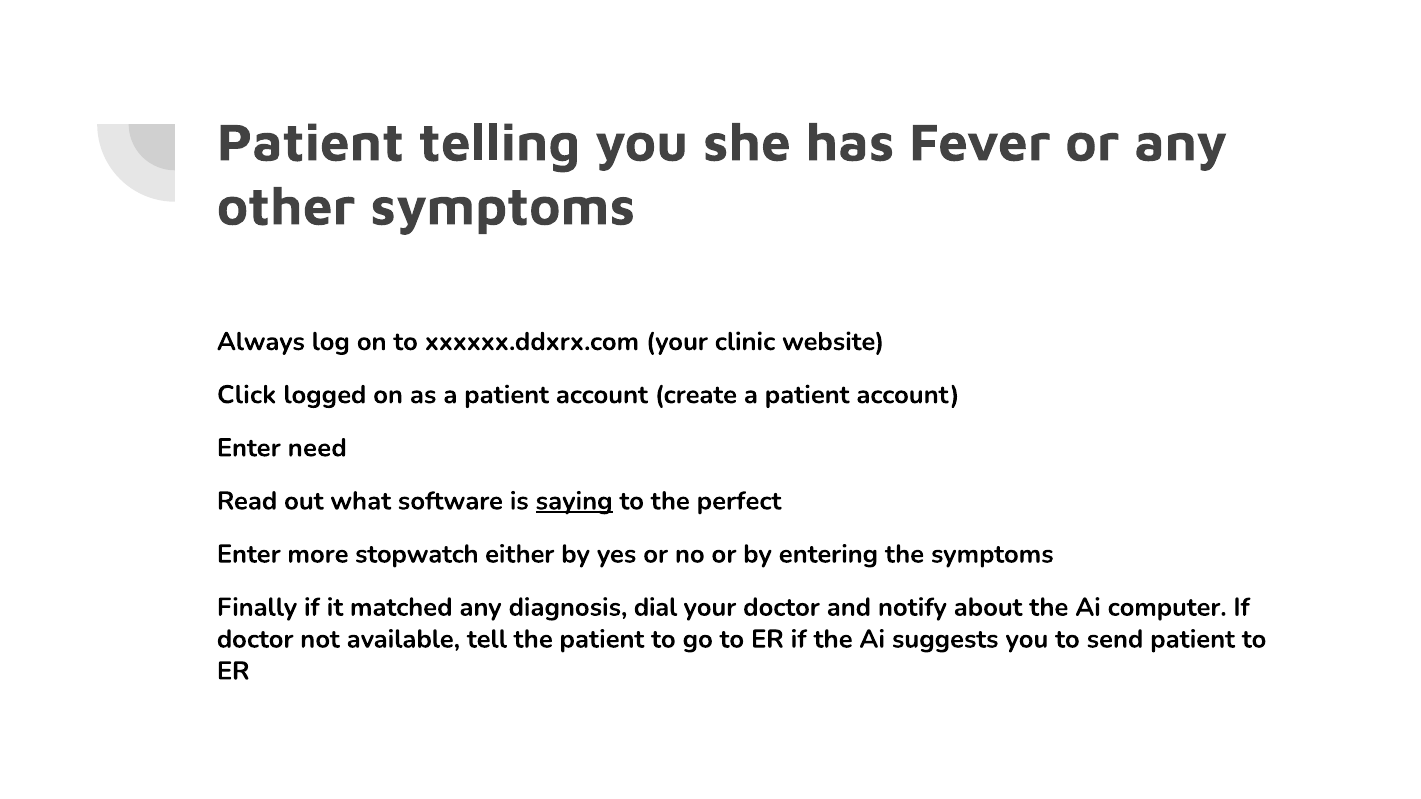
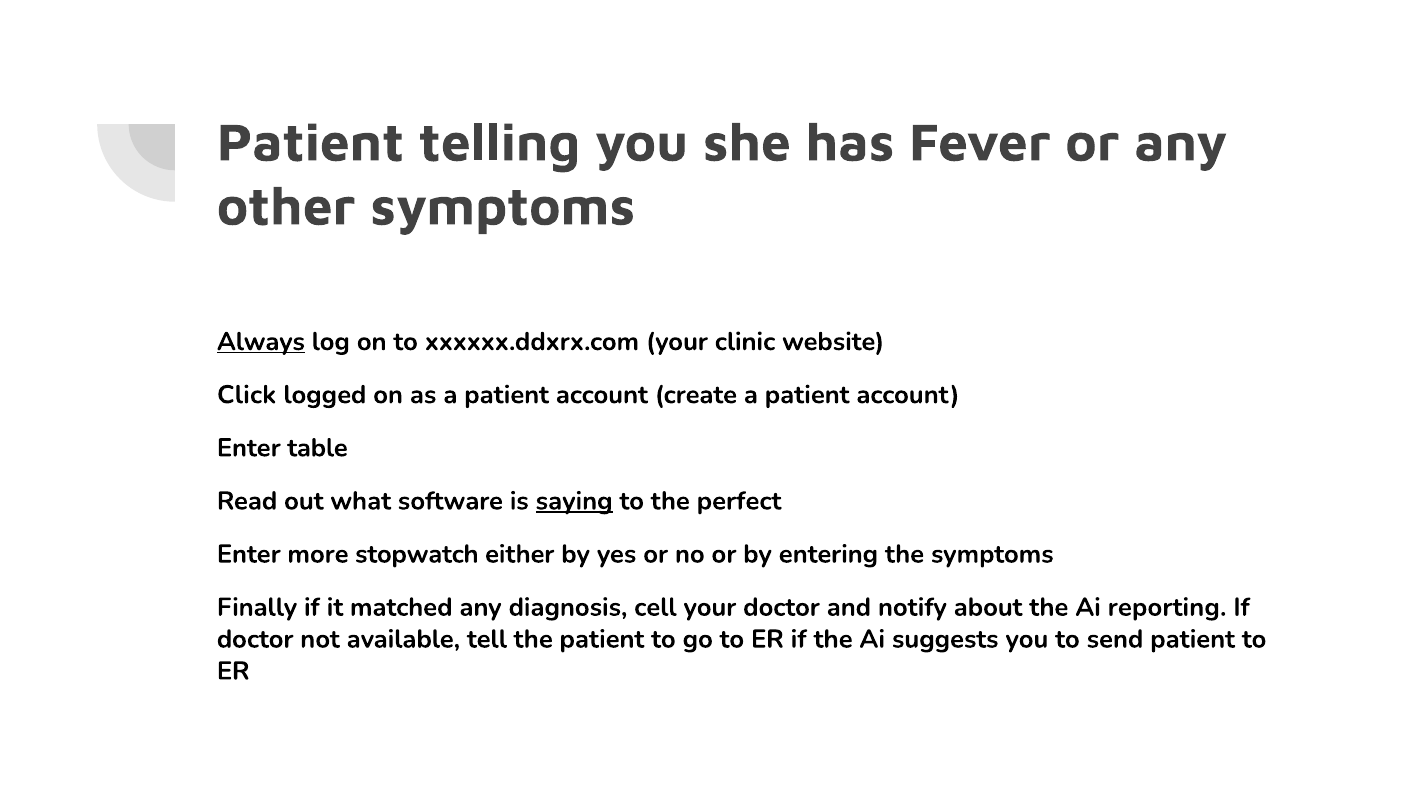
Always underline: none -> present (261, 342)
need: need -> table (318, 448)
dial: dial -> cell (655, 607)
computer: computer -> reporting (1167, 607)
